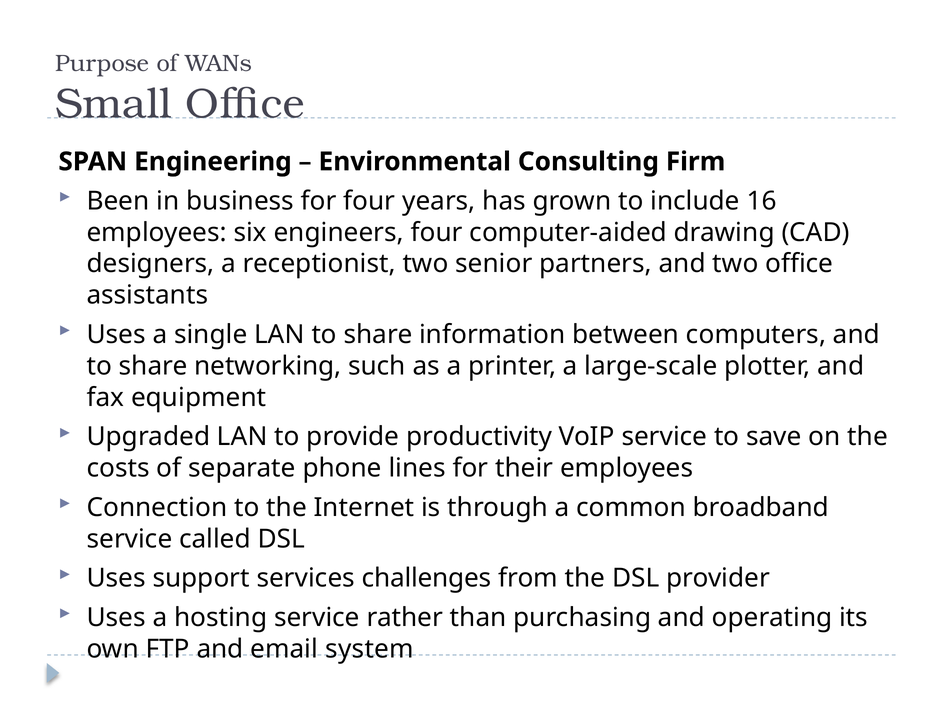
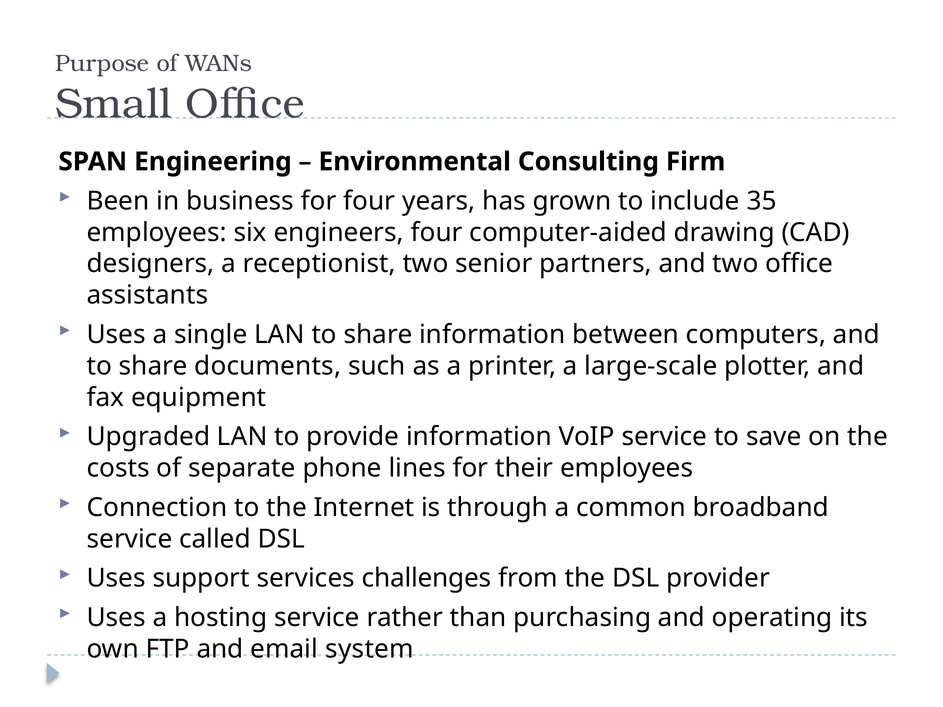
16: 16 -> 35 (762, 201)
networking: networking -> documents (268, 366)
provide productivity: productivity -> information (479, 437)
